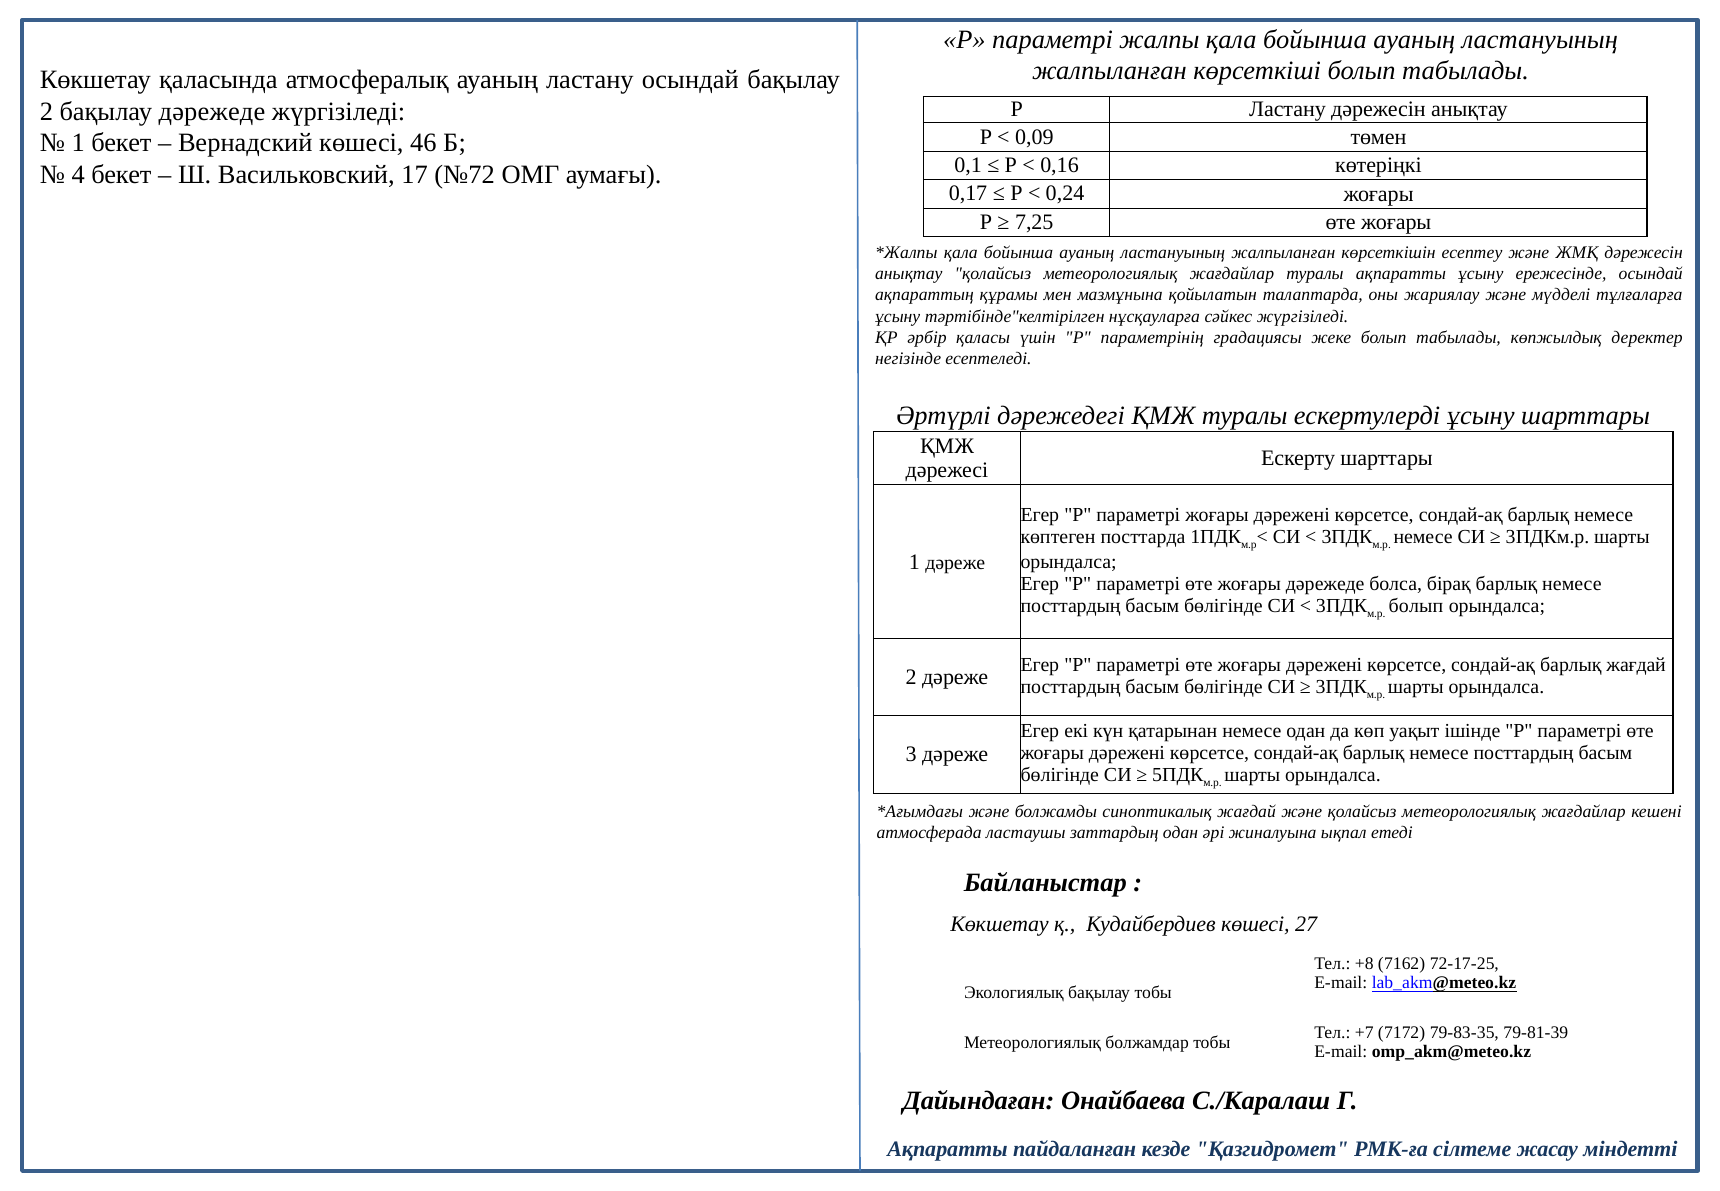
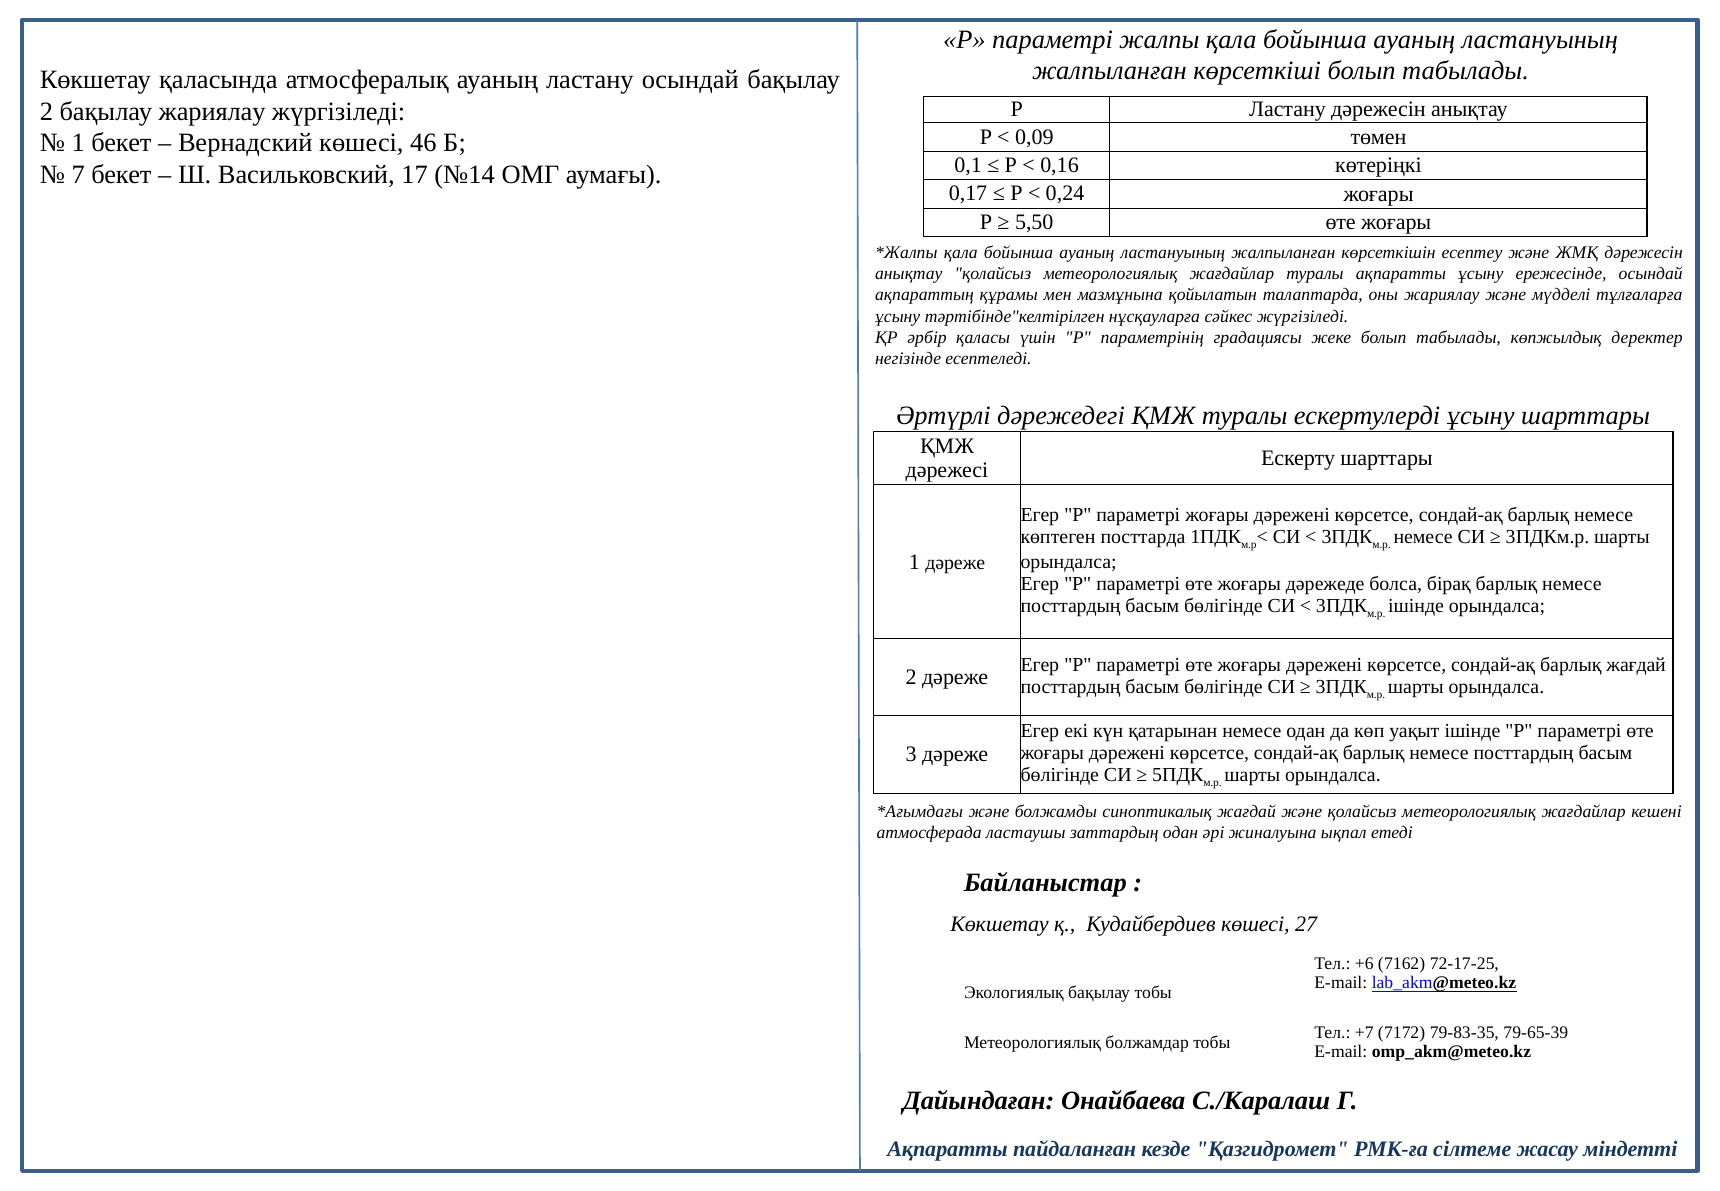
бақылау дәрежеде: дәрежеде -> жариялау (212, 111)
4: 4 -> 7 (78, 175)
№72: №72 -> №14 (465, 175)
7,25: 7,25 -> 5,50 (1034, 222)
болып: болып -> ішінде (1416, 606)
+8: +8 -> +6 (1364, 963)
79-81-39: 79-81-39 -> 79-65-39 (1536, 1032)
